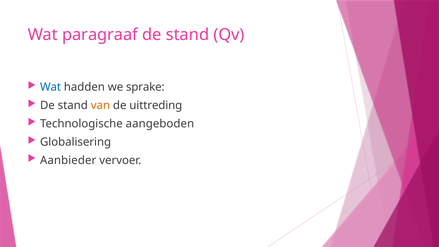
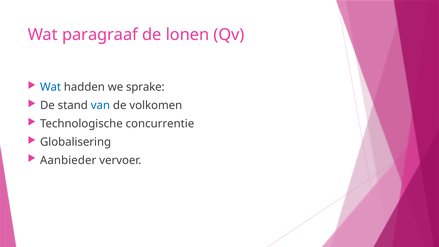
stand: stand -> lonen (188, 35)
van colour: orange -> blue (100, 105)
uittreding: uittreding -> volkomen (156, 105)
aangeboden: aangeboden -> concurrentie (160, 124)
